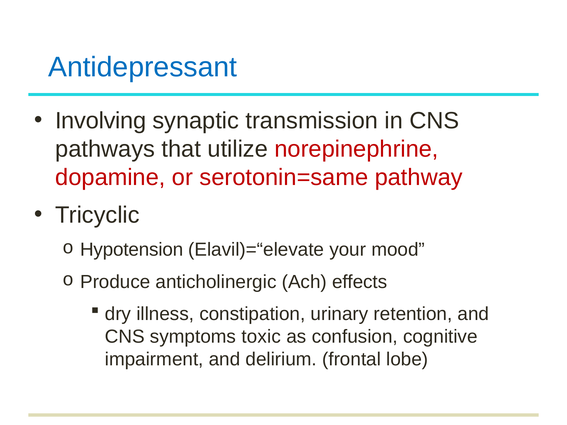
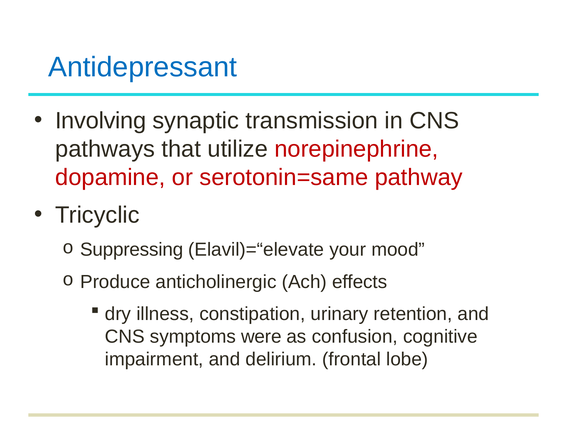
Hypotension: Hypotension -> Suppressing (132, 250)
toxic: toxic -> were (261, 337)
